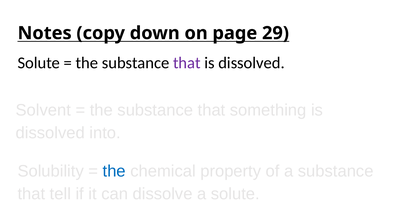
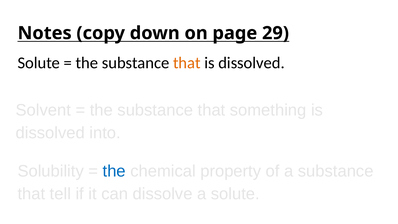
that colour: purple -> orange (187, 63)
